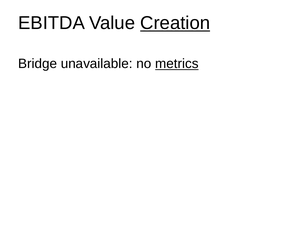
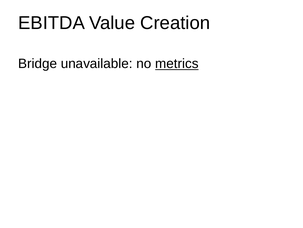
Creation underline: present -> none (175, 23)
